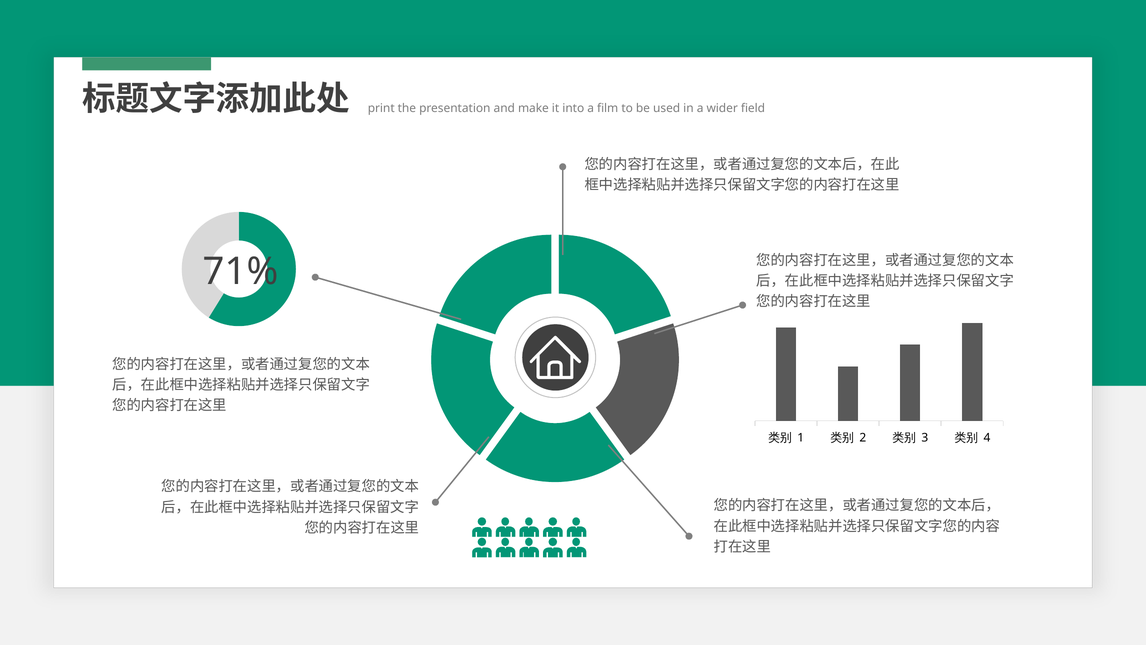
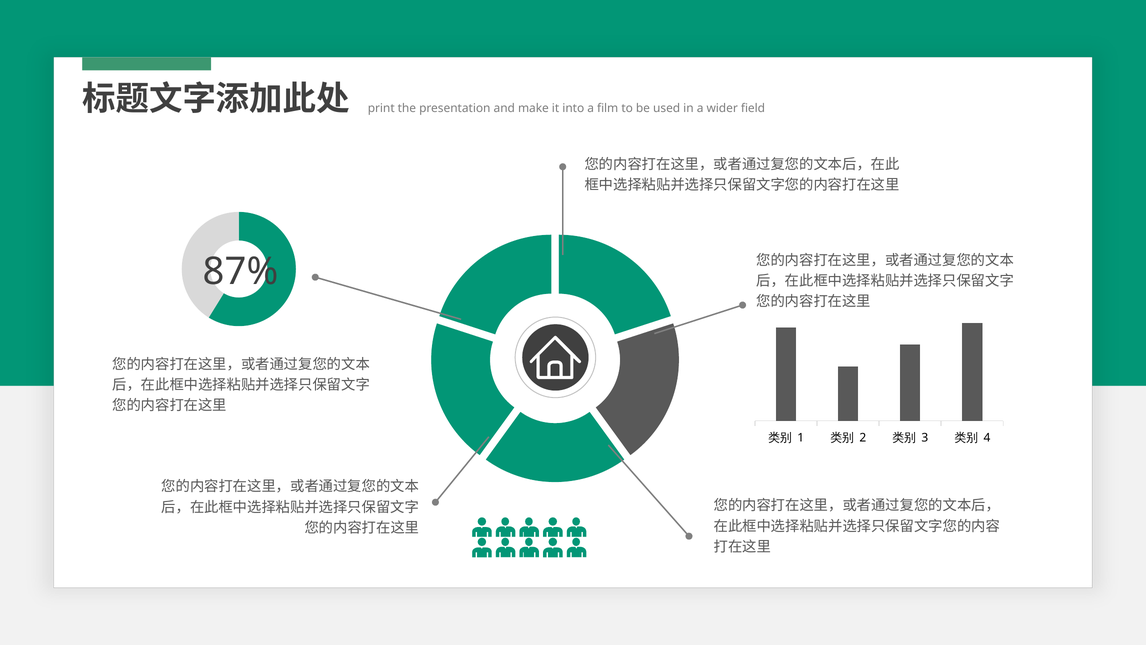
71%: 71% -> 87% (241, 271)
